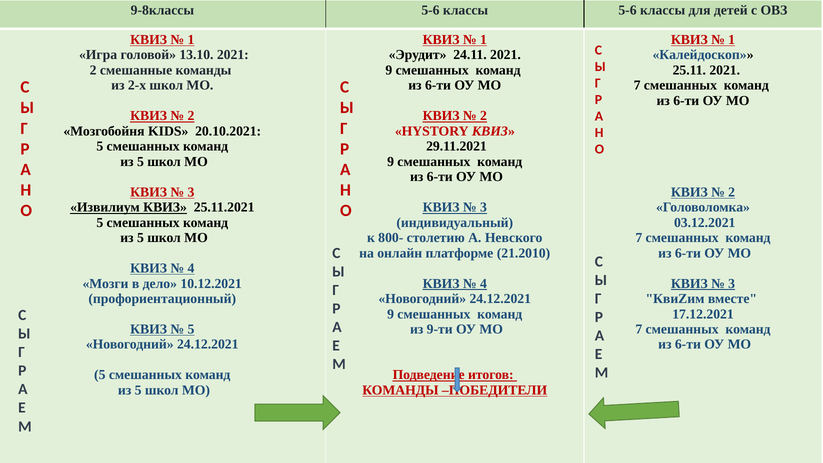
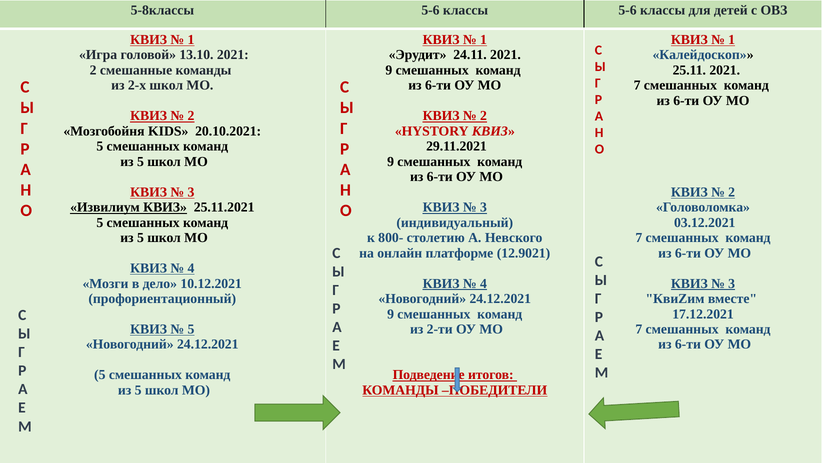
9-8классы: 9-8классы -> 5-8классы (162, 10)
21.2010: 21.2010 -> 12.9021 (524, 253)
9-ти: 9-ти -> 2-ти (440, 329)
